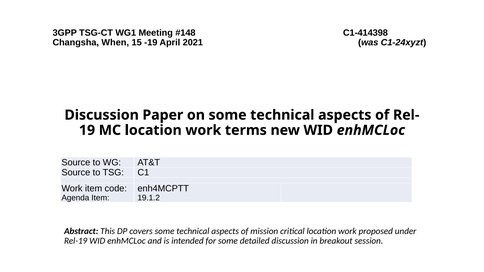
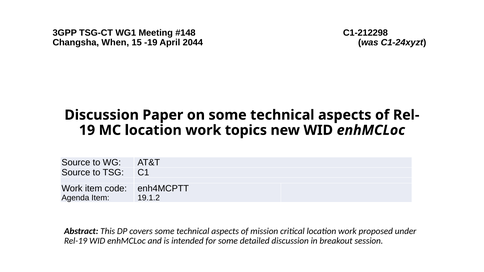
C1-414398: C1-414398 -> C1-212298 (365, 33)
2021: 2021 -> 2044 (193, 43)
terms: terms -> topics (246, 130)
